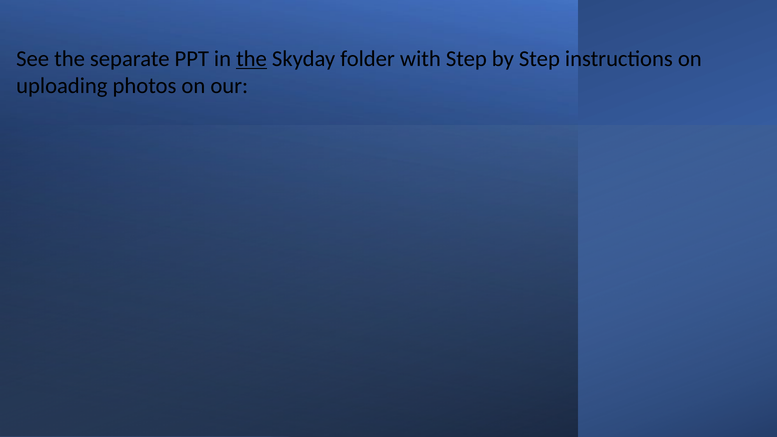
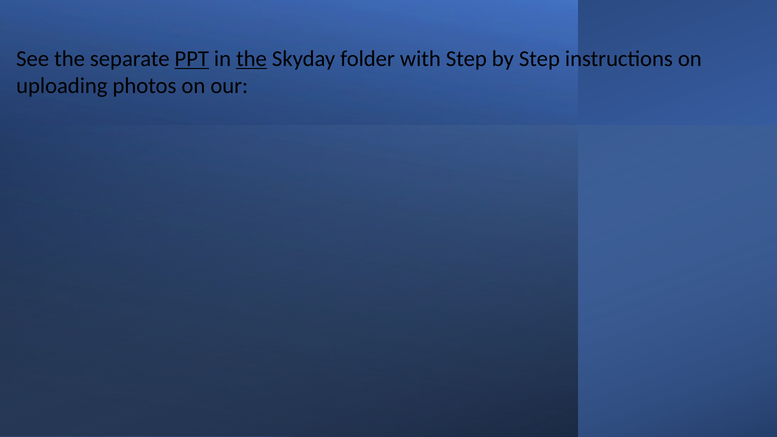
PPT underline: none -> present (192, 59)
